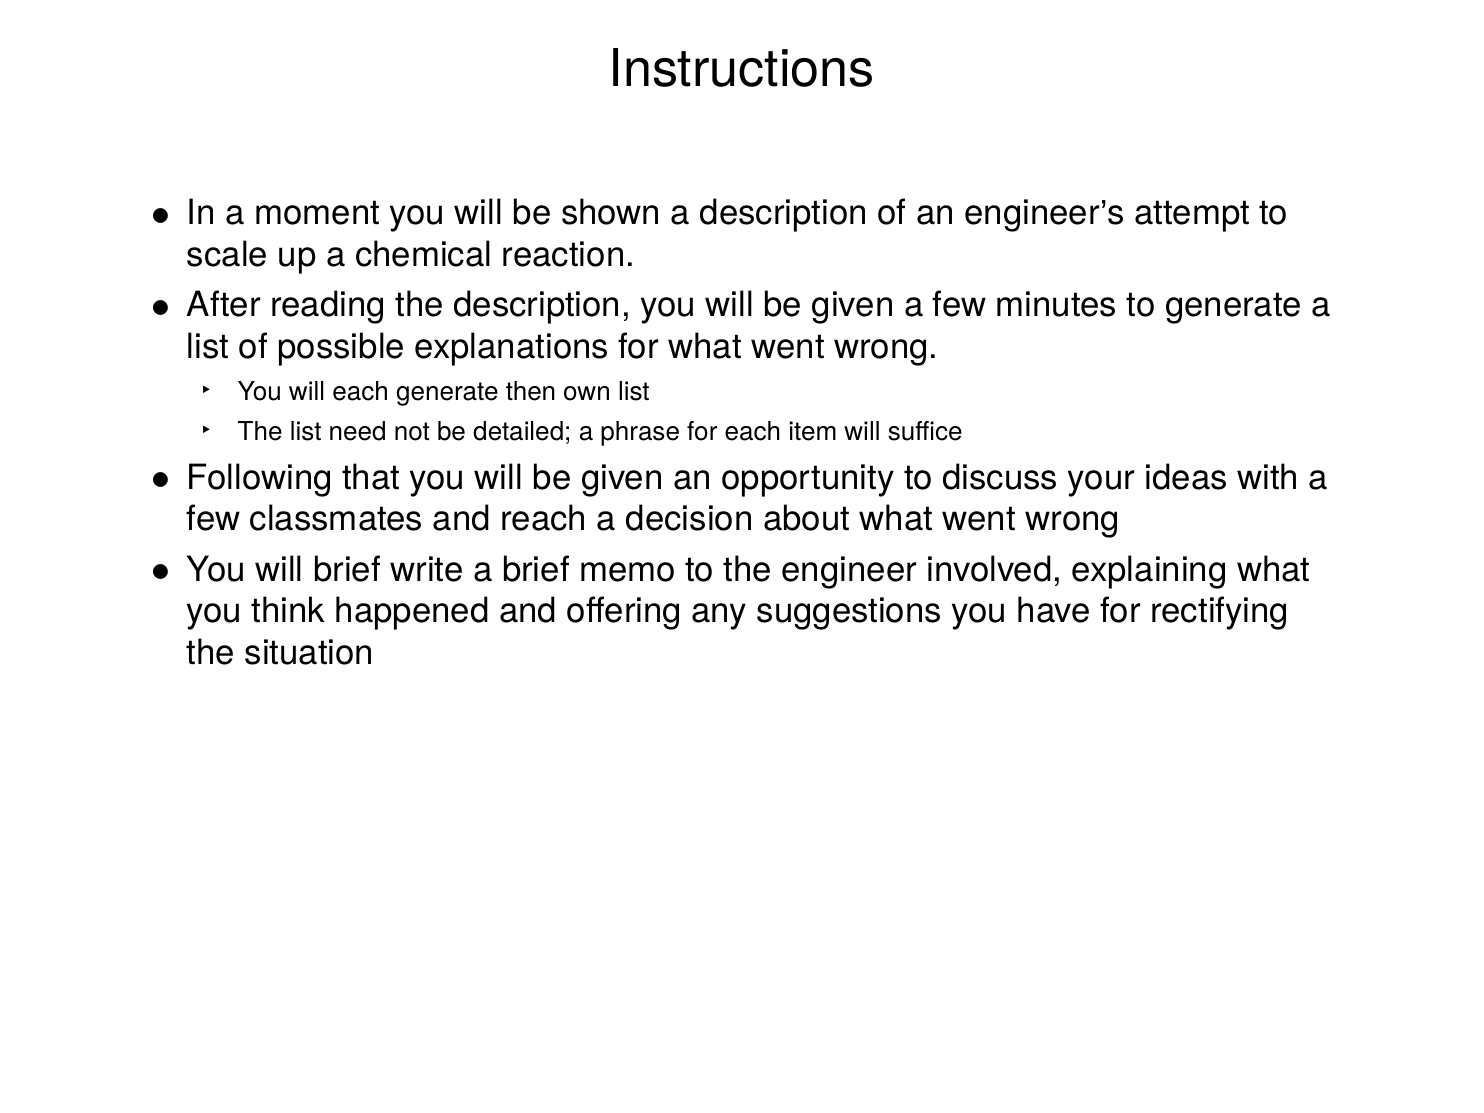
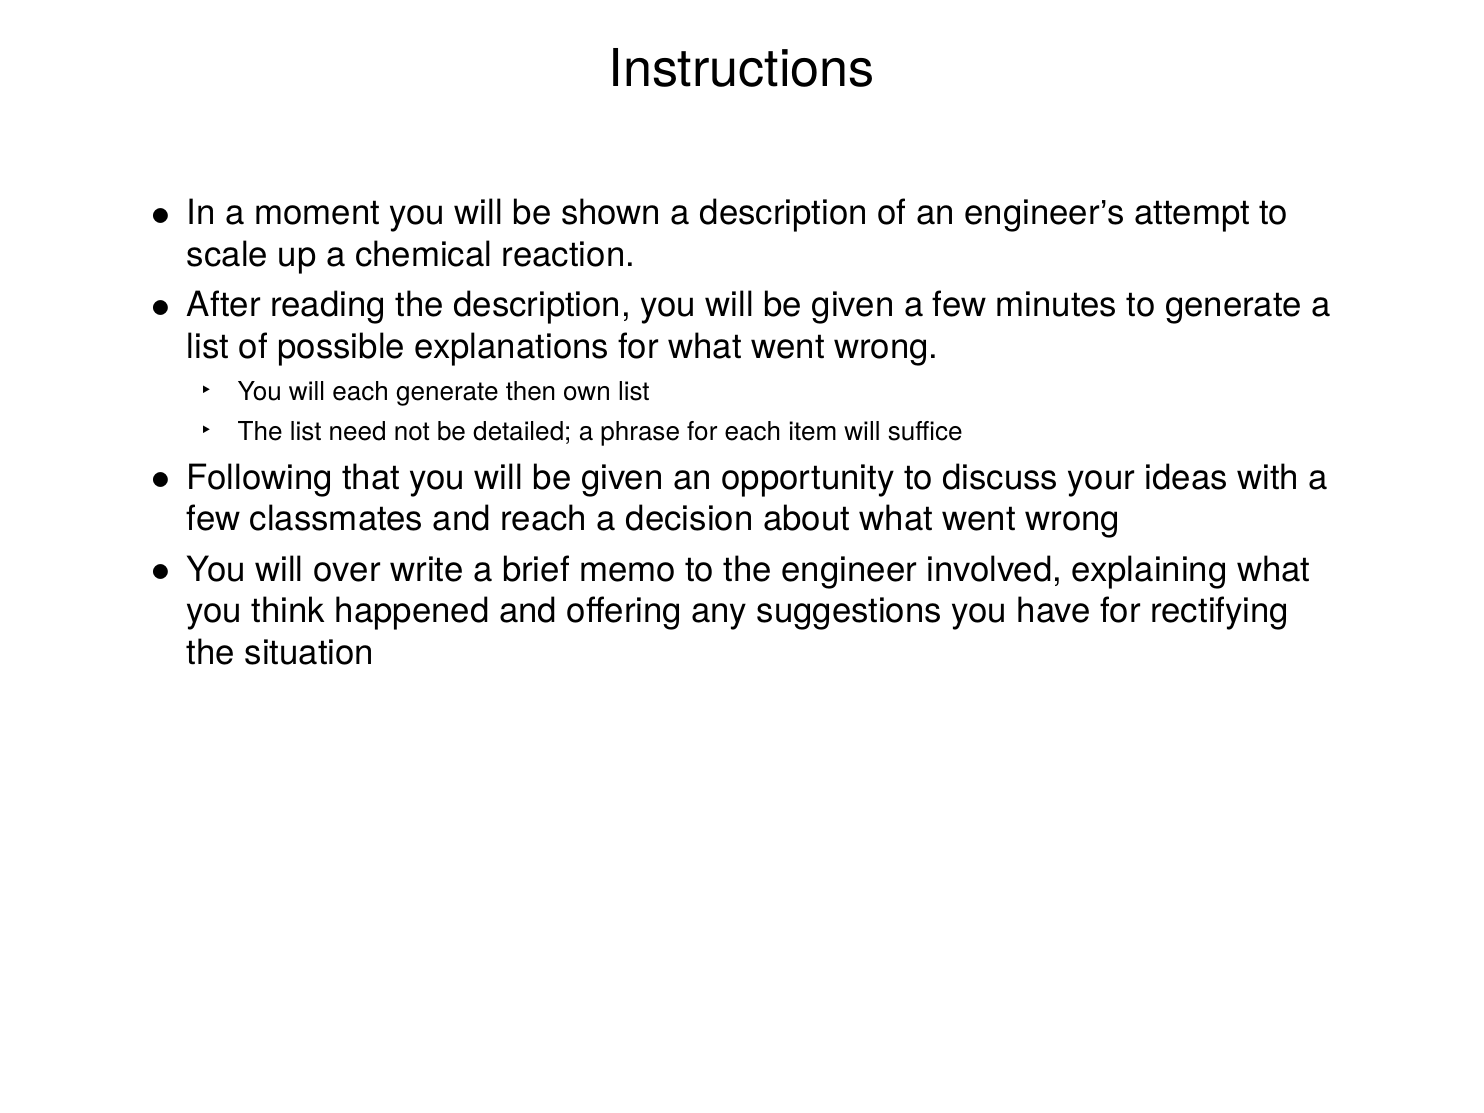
will brief: brief -> over (347, 570)
